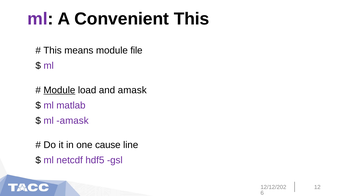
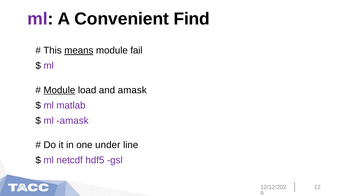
Convenient This: This -> Find (192, 19)
means underline: none -> present (79, 50)
file: file -> fail (136, 50)
cause: cause -> under (108, 145)
